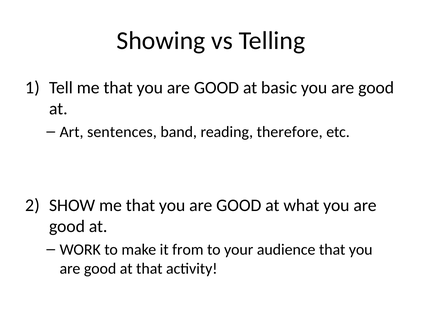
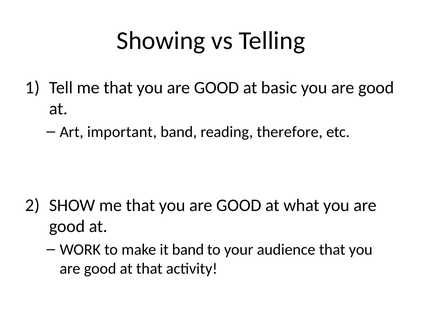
sentences: sentences -> important (122, 132)
it from: from -> band (188, 250)
